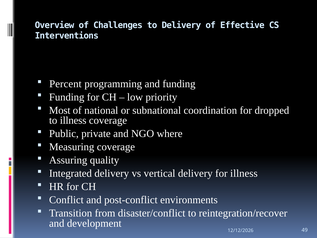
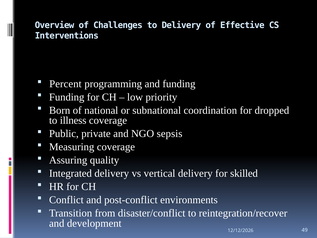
Most: Most -> Born (60, 110)
where: where -> sepsis (170, 134)
for illness: illness -> skilled (244, 173)
